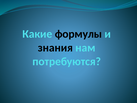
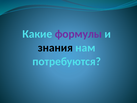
формулы colour: black -> purple (78, 34)
